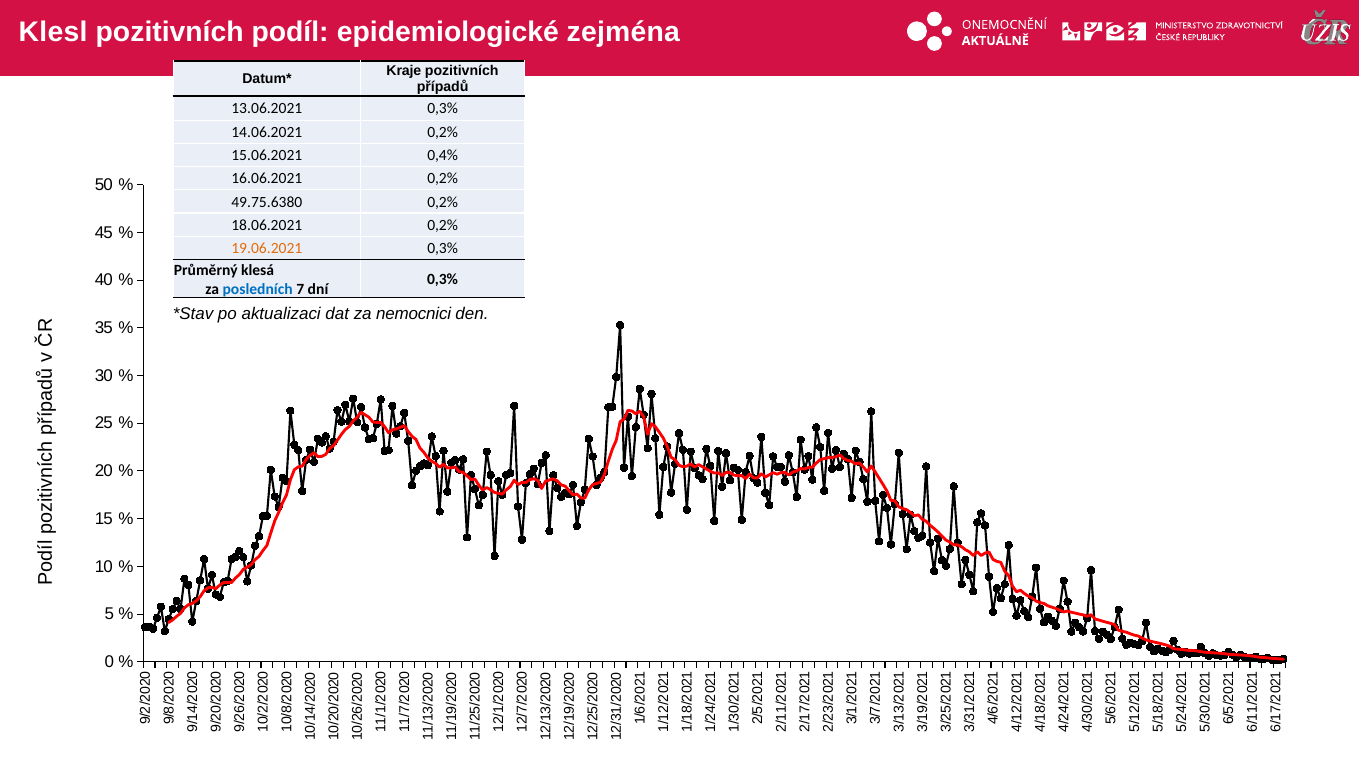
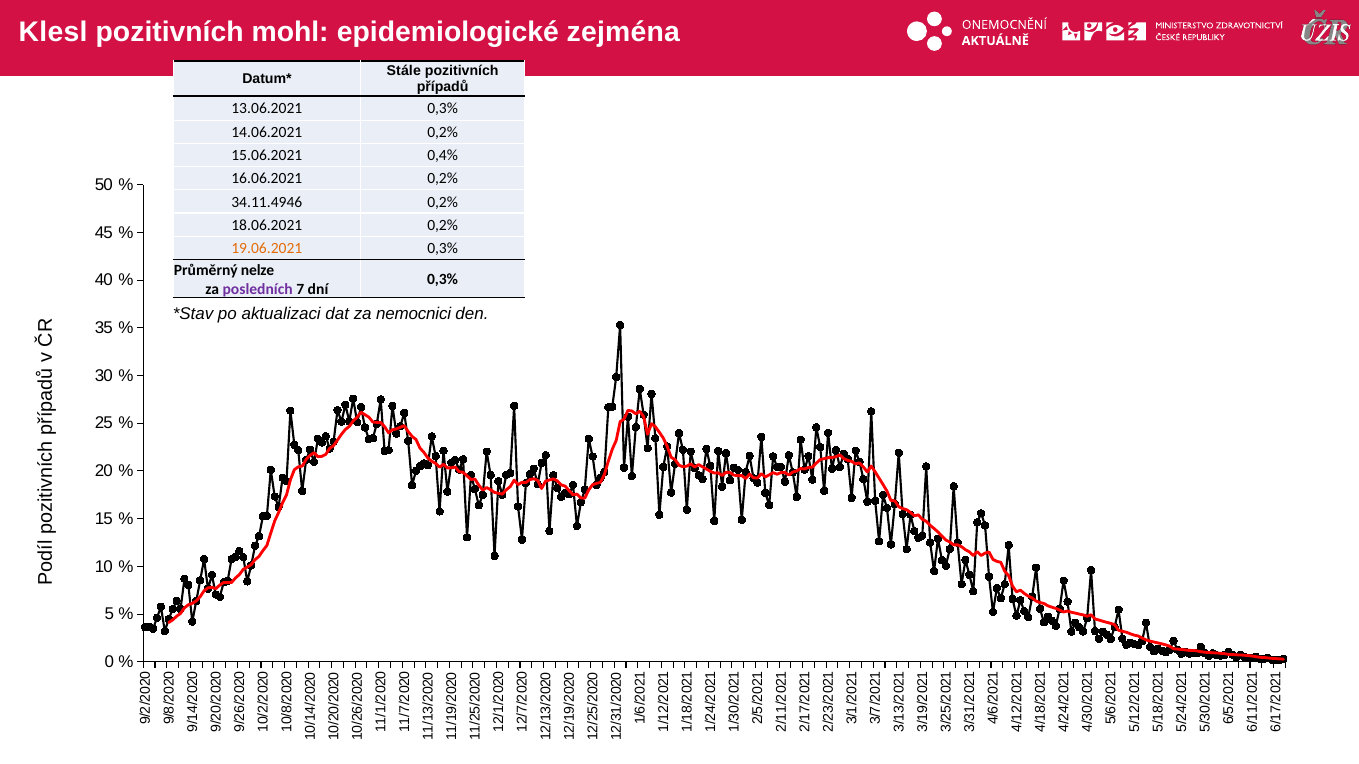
podíl: podíl -> mohl (290, 32)
Kraje: Kraje -> Stále (404, 71)
49.75.6380: 49.75.6380 -> 34.11.4946 (267, 202)
klesá: klesá -> nelze (258, 270)
posledních colour: blue -> purple (258, 289)
